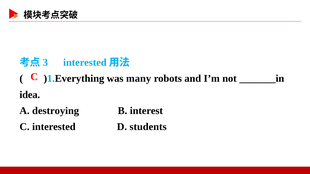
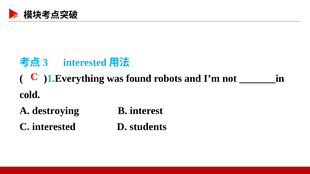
many: many -> found (139, 79)
idea: idea -> cold (30, 95)
